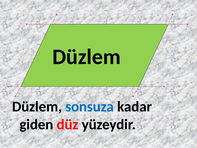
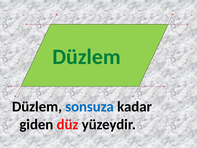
Düzlem colour: black -> green (87, 57)
